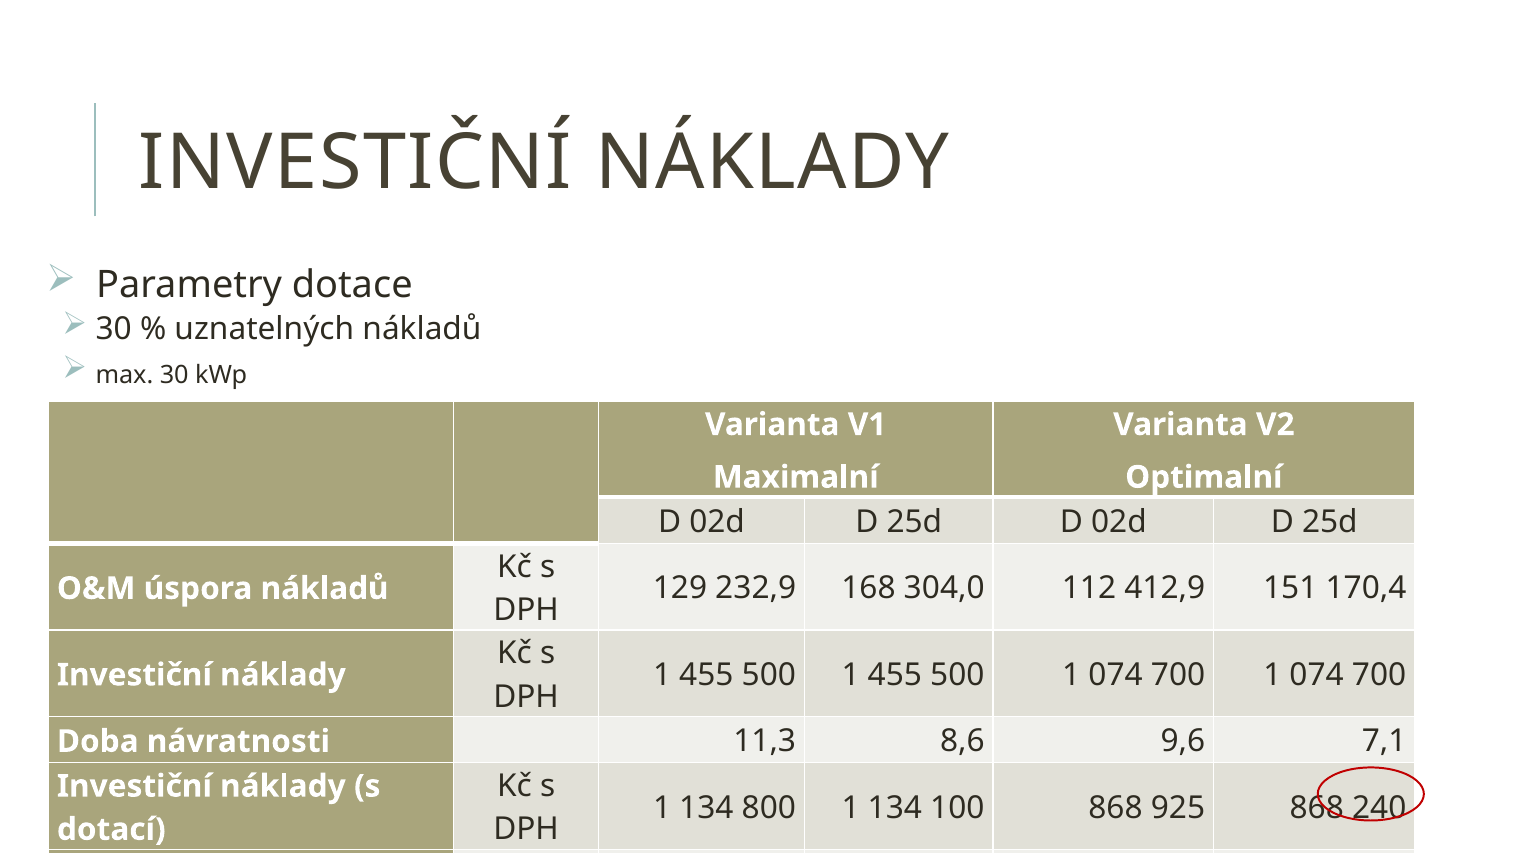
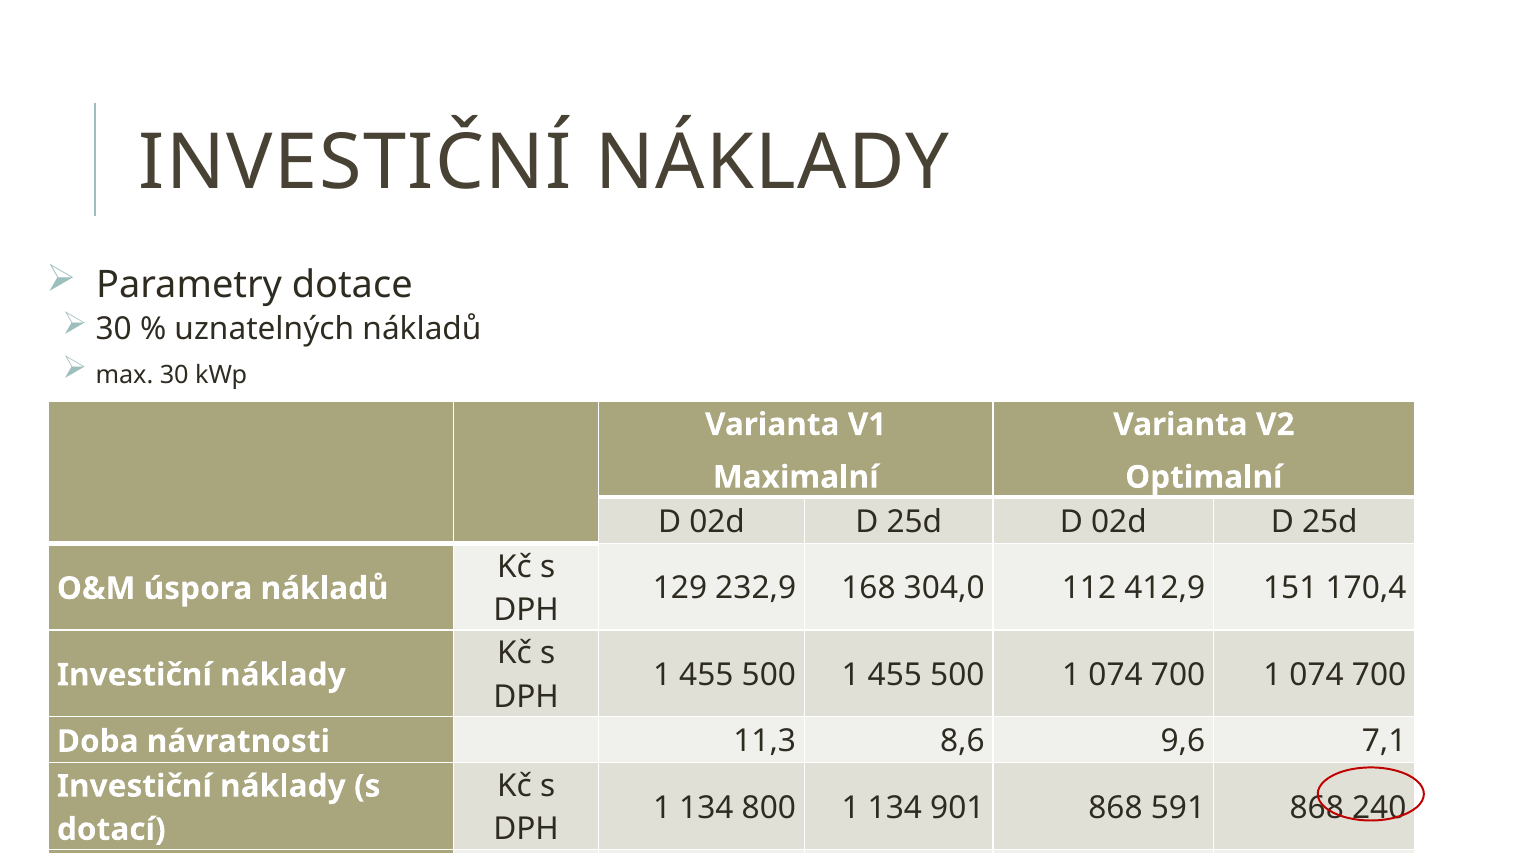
100: 100 -> 901 (957, 808)
925: 925 -> 591 (1178, 808)
